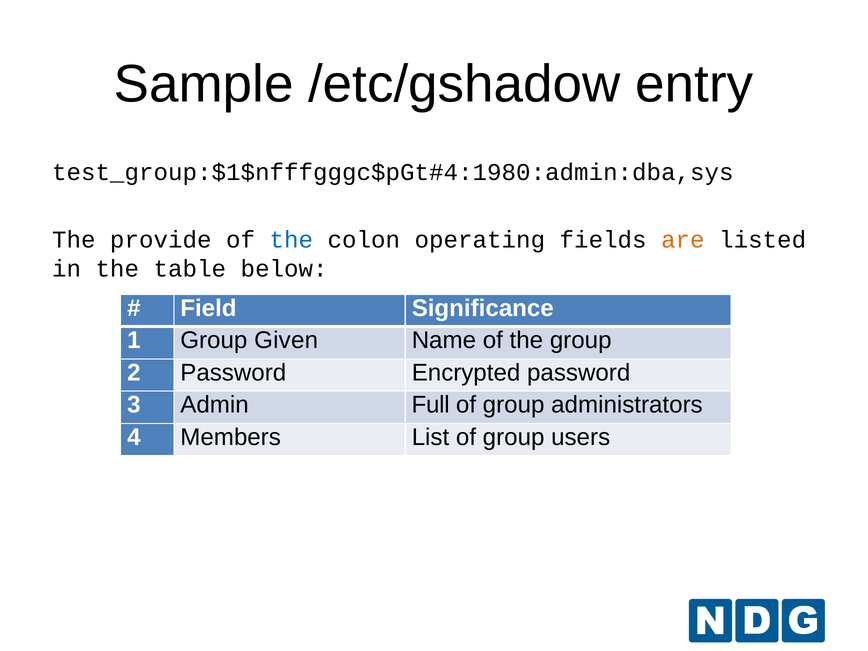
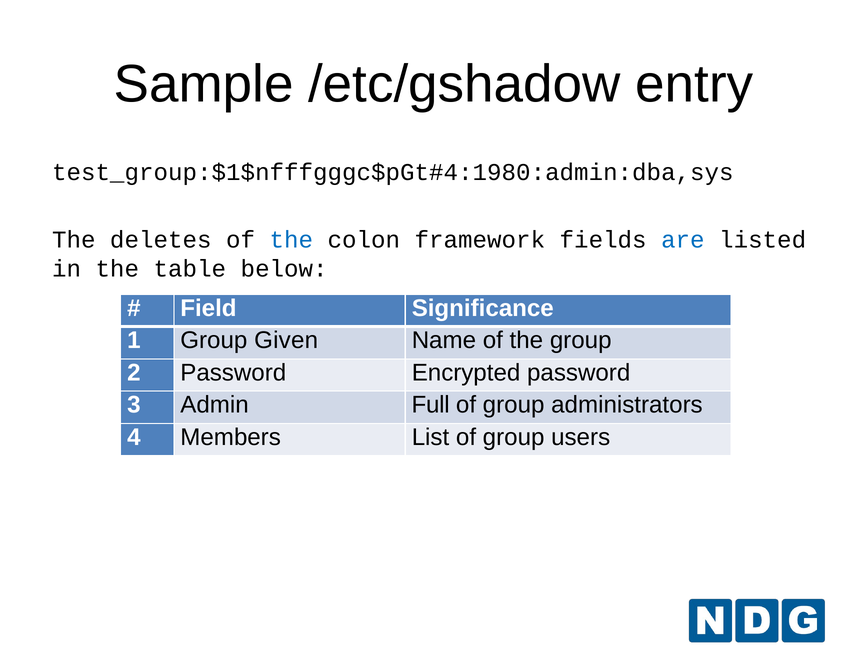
provide: provide -> deletes (161, 240)
operating: operating -> framework (480, 240)
are colour: orange -> blue (683, 240)
